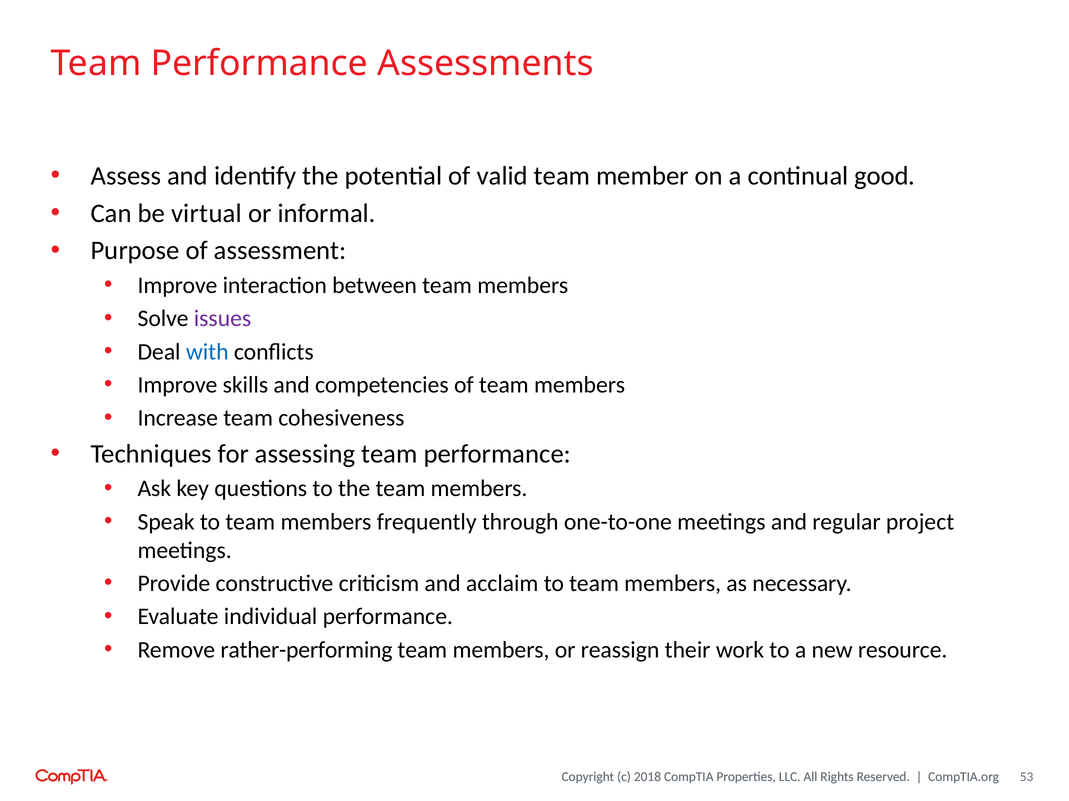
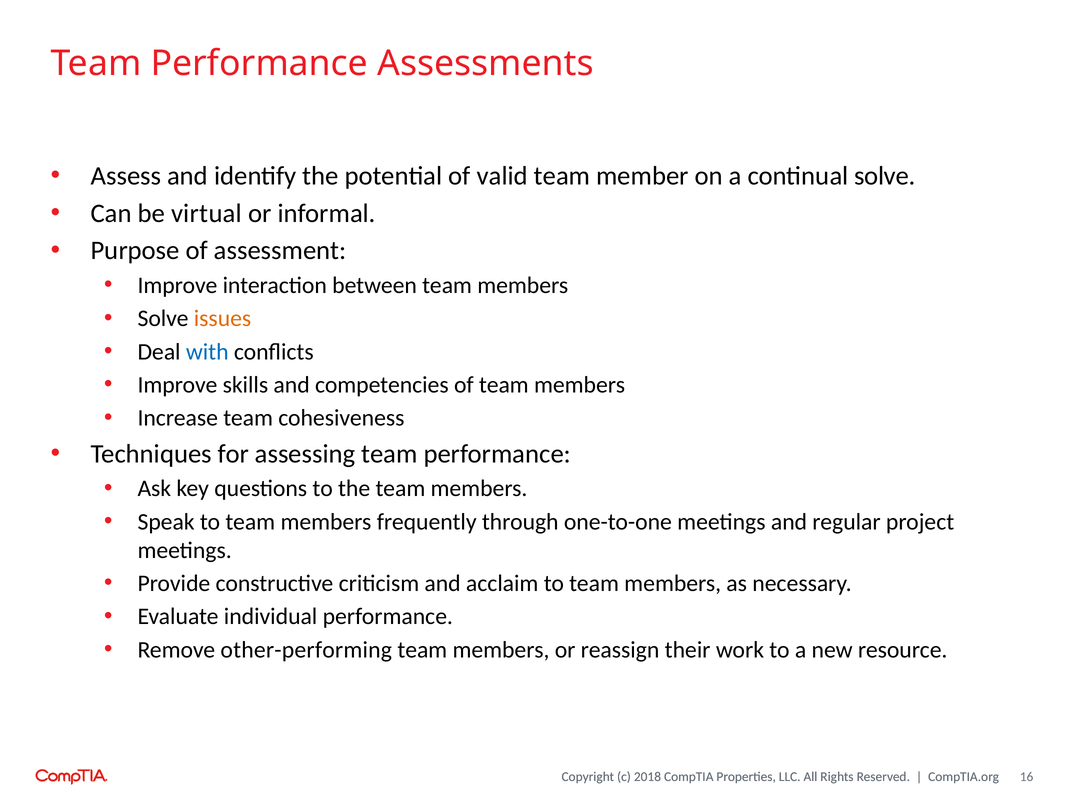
continual good: good -> solve (885, 176)
issues colour: purple -> orange (223, 319)
rather-performing: rather-performing -> other-performing (306, 650)
53: 53 -> 16 (1027, 778)
